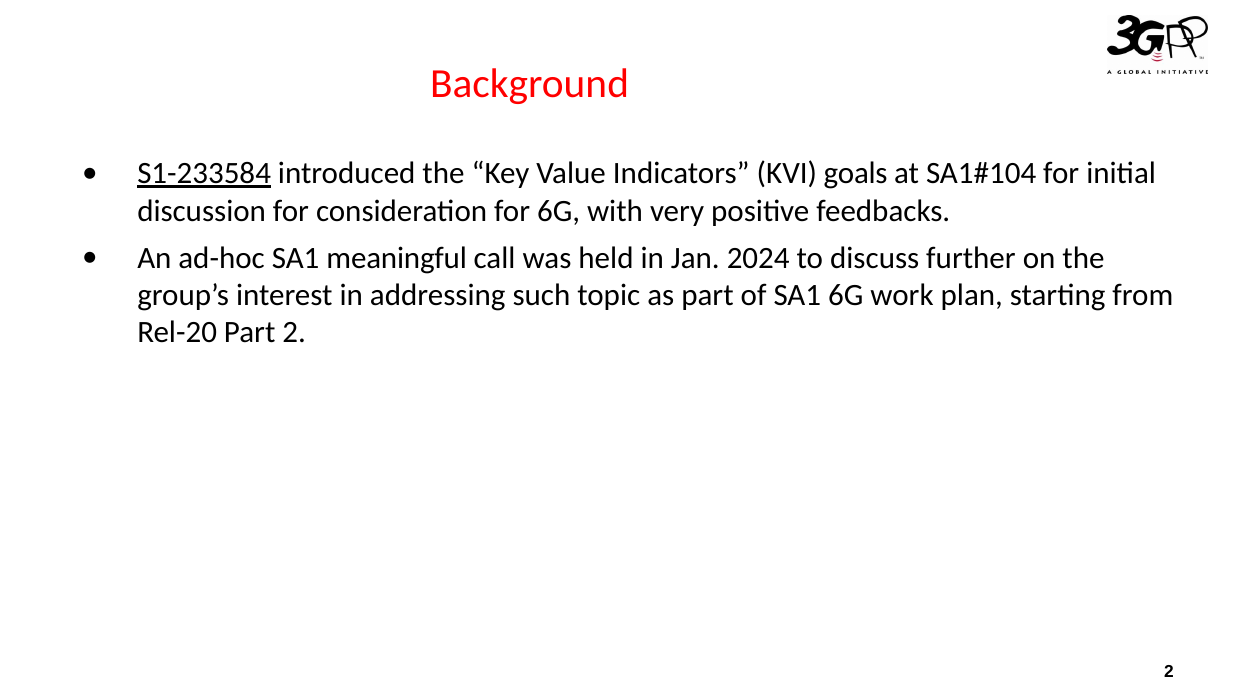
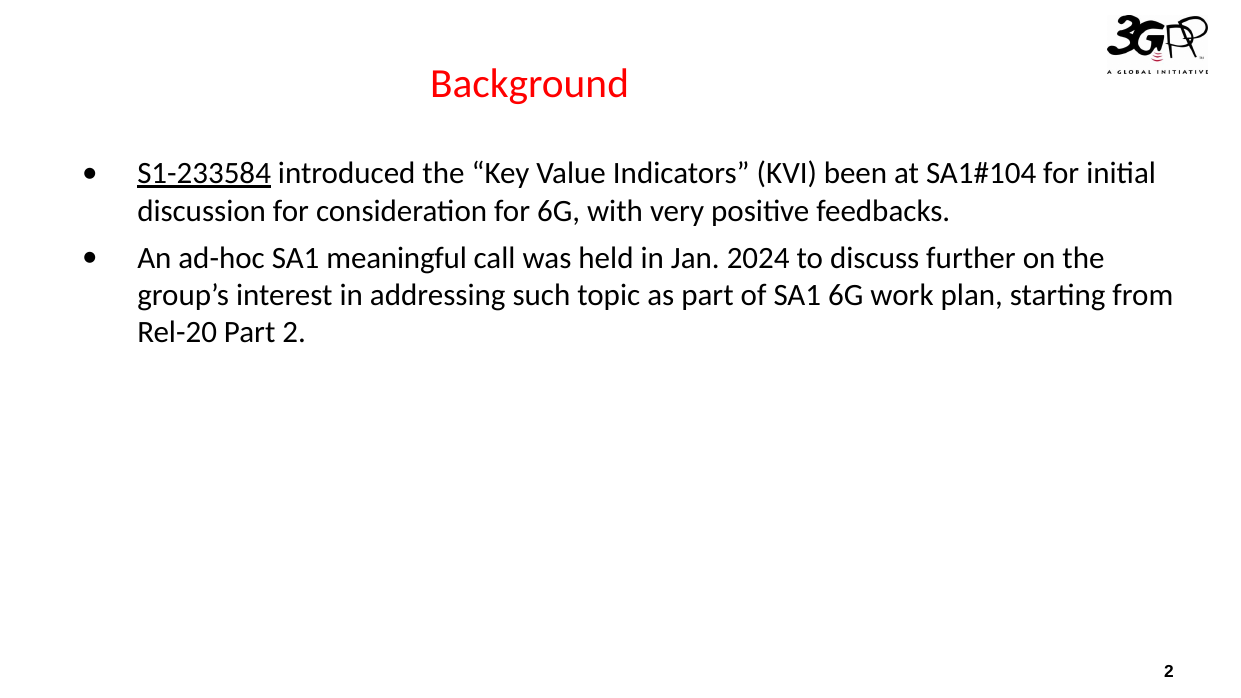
goals: goals -> been (856, 173)
